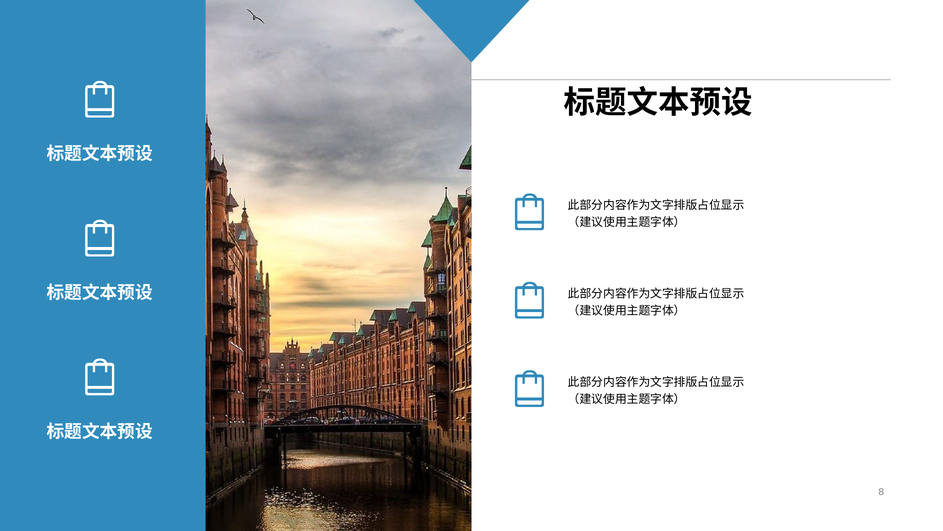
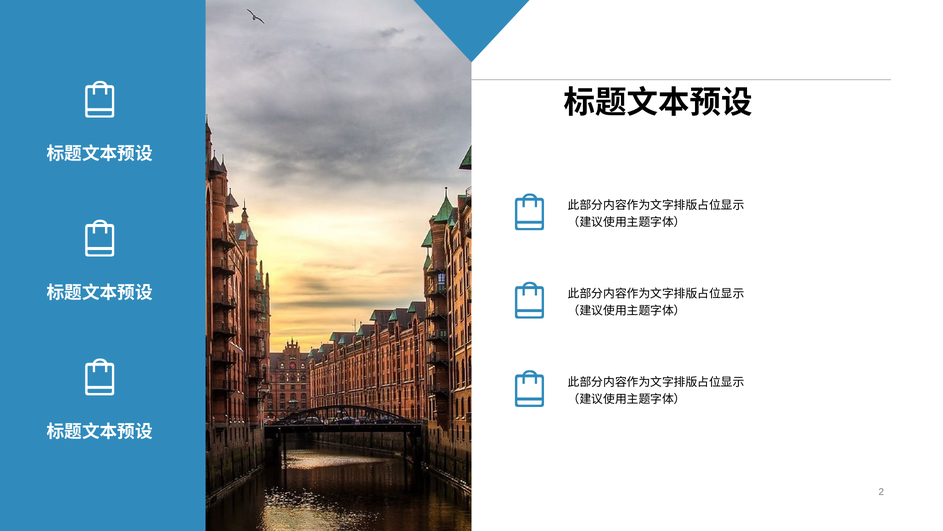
8: 8 -> 2 (881, 491)
